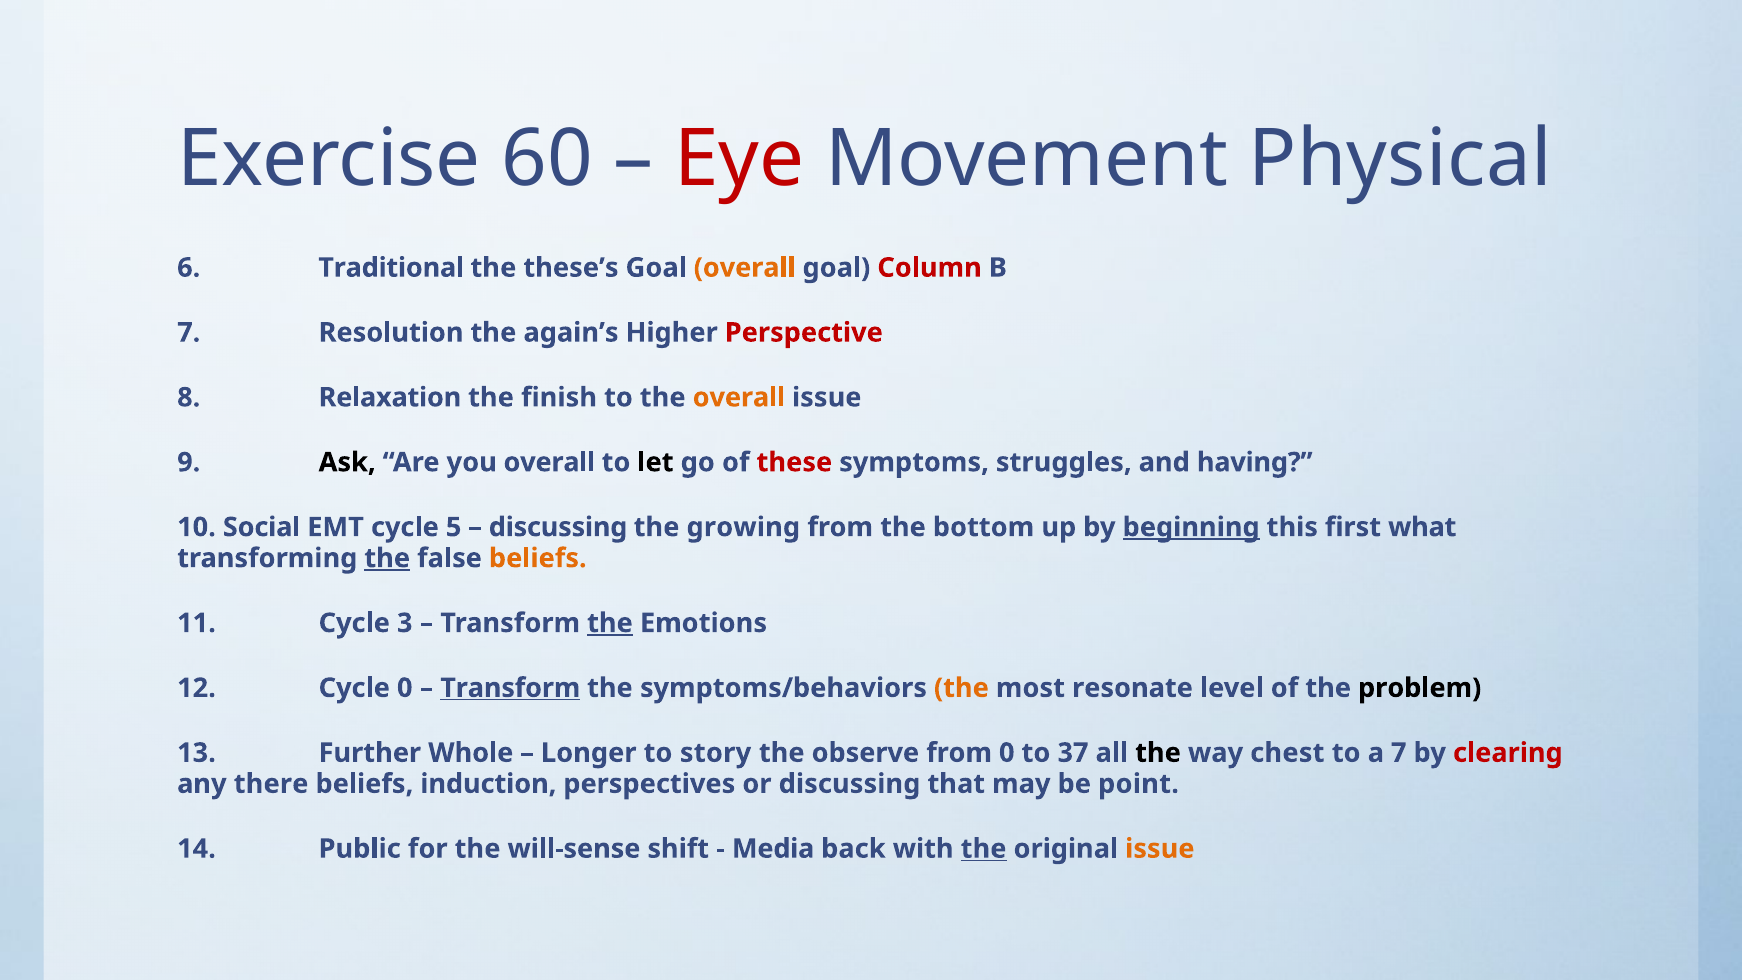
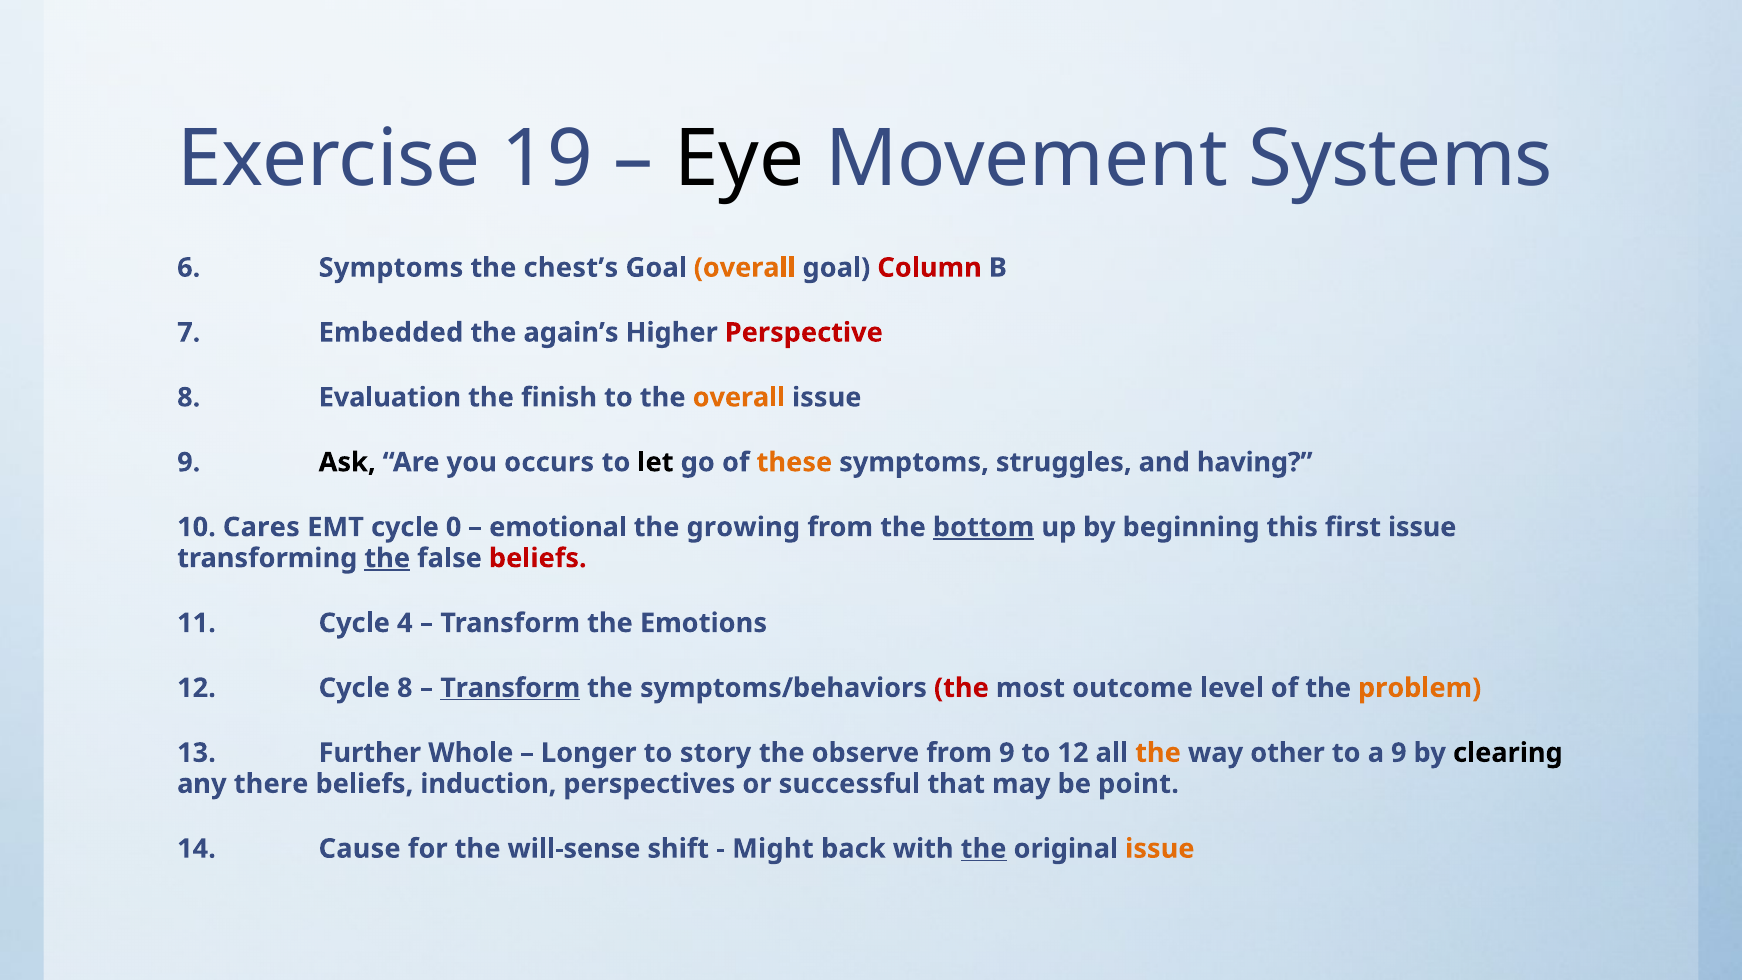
60: 60 -> 19 (547, 159)
Eye colour: red -> black (739, 159)
Physical: Physical -> Systems (1401, 159)
6 Traditional: Traditional -> Symptoms (391, 268)
these’s: these’s -> chest’s (571, 268)
Resolution: Resolution -> Embedded (391, 333)
Relaxation: Relaxation -> Evaluation (390, 398)
you overall: overall -> occurs (549, 462)
these colour: red -> orange (794, 462)
Social: Social -> Cares (261, 527)
5: 5 -> 0 (454, 527)
discussing: discussing -> emotional (558, 527)
bottom underline: none -> present (984, 527)
beginning underline: present -> none (1191, 527)
first what: what -> issue (1422, 527)
beliefs colour: orange -> red (538, 558)
3: 3 -> 4 (405, 623)
the underline: present -> none (610, 623)
Cycle 0: 0 -> 8 (405, 688)
the colour: orange -> red (961, 688)
resonate: resonate -> outcome (1132, 688)
problem colour: black -> orange (1420, 688)
from 0: 0 -> 9 (1007, 753)
to 37: 37 -> 12 (1073, 753)
the colour: black -> orange (1158, 753)
chest: chest -> other (1287, 753)
a 7: 7 -> 9 (1399, 753)
clearing colour: red -> black (1508, 753)
or discussing: discussing -> successful (849, 784)
Public: Public -> Cause (360, 849)
Media: Media -> Might (773, 849)
